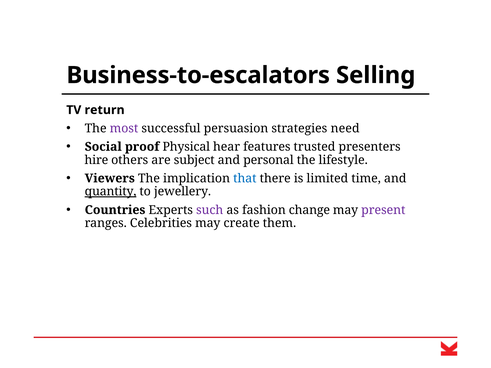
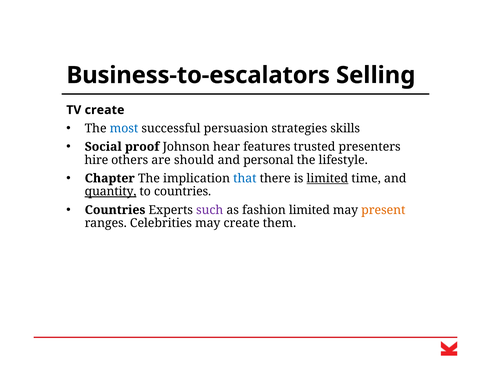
TV return: return -> create (105, 110)
most colour: purple -> blue (124, 128)
need: need -> skills (345, 128)
Physical: Physical -> Johnson (186, 147)
subject: subject -> should (194, 160)
Viewers: Viewers -> Chapter (110, 178)
limited underline: none -> present (327, 178)
to jewellery: jewellery -> countries (183, 192)
fashion change: change -> limited (309, 210)
present colour: purple -> orange (383, 210)
